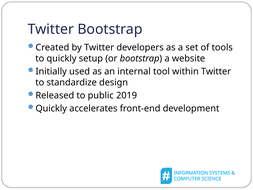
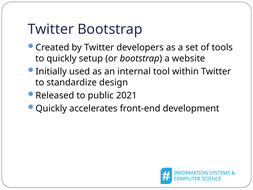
2019: 2019 -> 2021 (127, 95)
